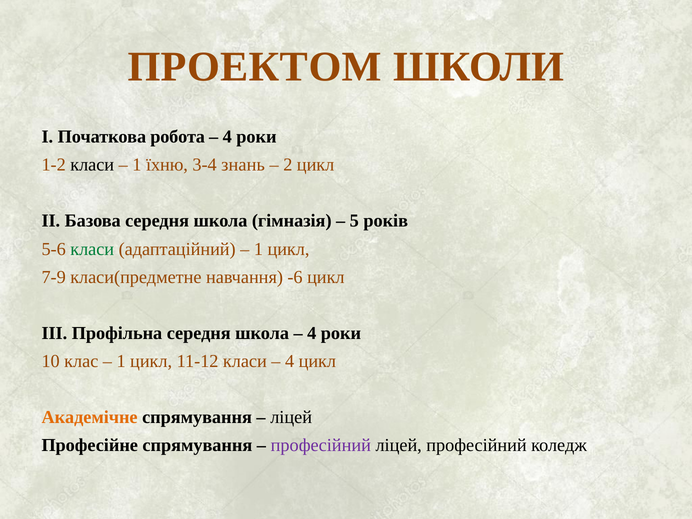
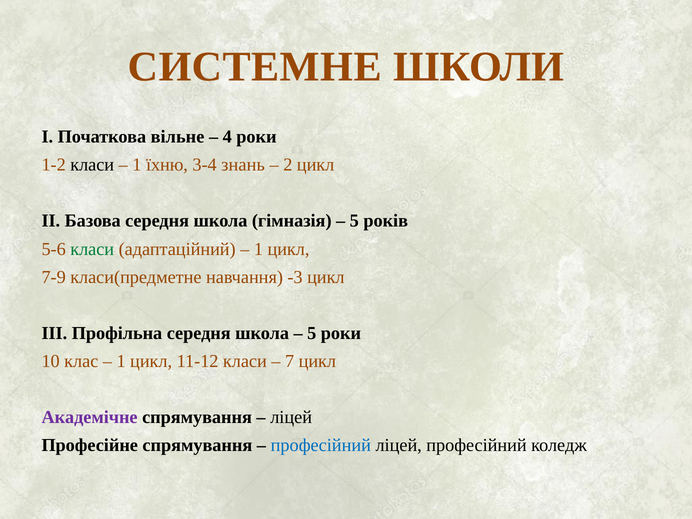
ПРОЕКТОМ: ПРОЕКТОМ -> СИСТЕМНЕ (255, 67)
робота: робота -> вільне (178, 137)
-6: -6 -> -3 (295, 277)
4: 4 -> 5 (312, 333)
4: 4 -> 7 (290, 361)
Академічне colour: orange -> purple (90, 417)
професійний colour: purple -> blue (321, 445)
